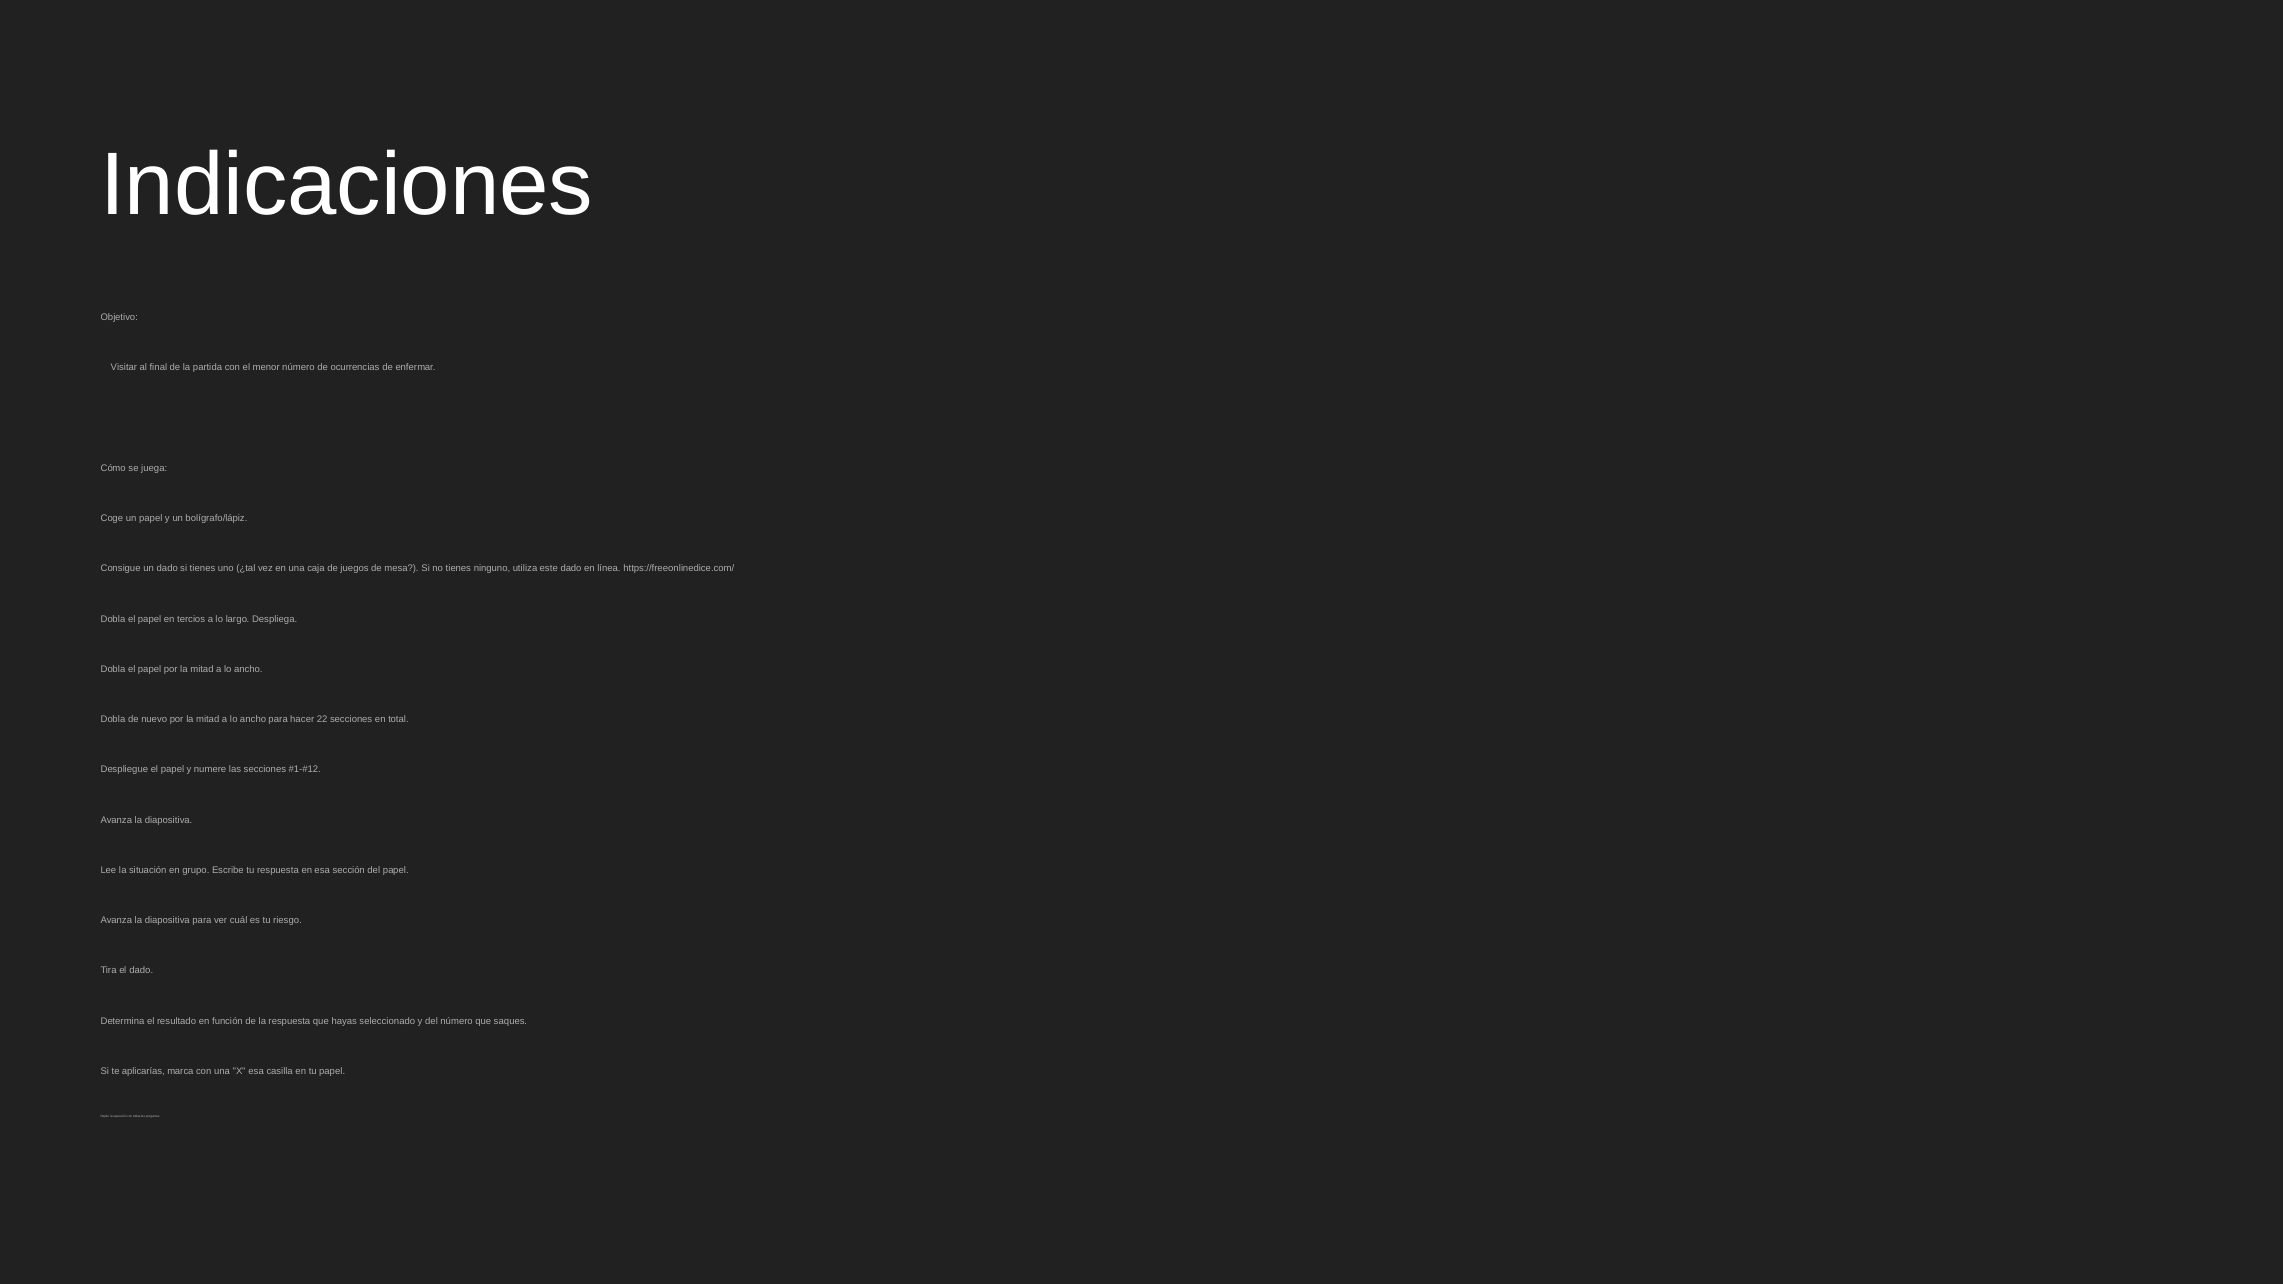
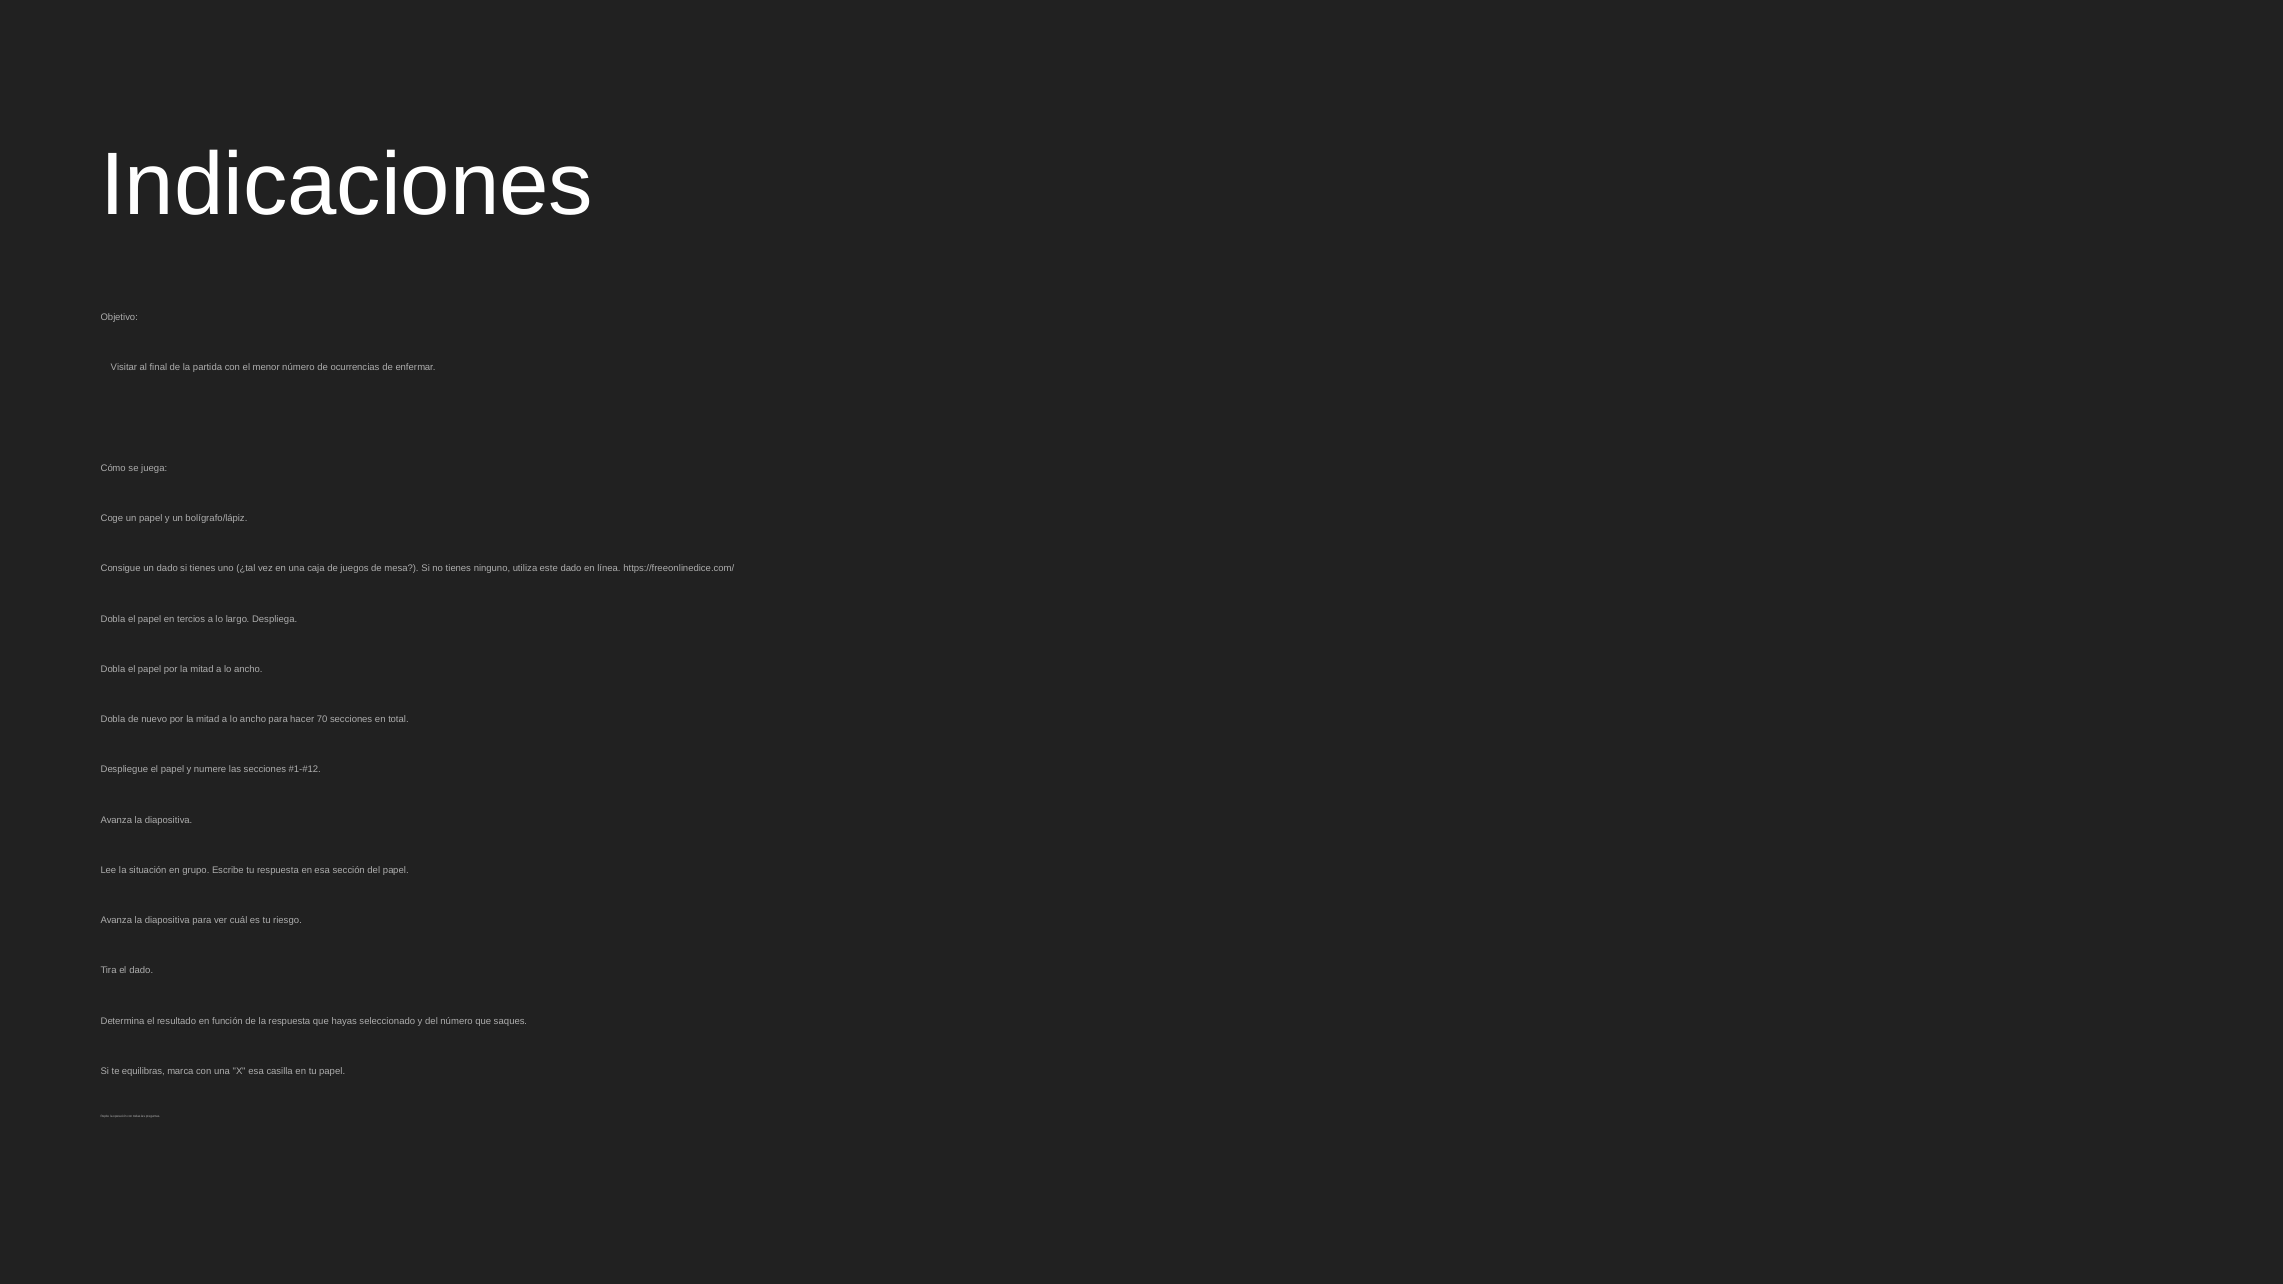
22: 22 -> 70 (322, 720)
aplicarías: aplicarías -> equilibras (143, 1071)
